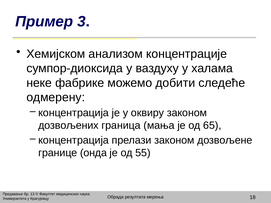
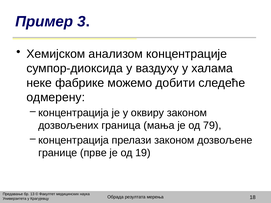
65: 65 -> 79 (212, 126)
онда: онда -> прве (93, 153)
55: 55 -> 19 (143, 153)
